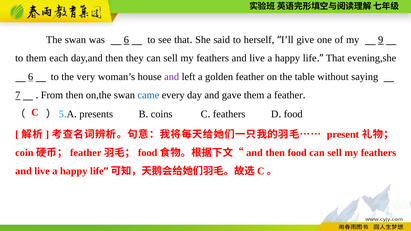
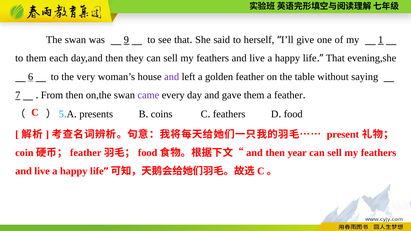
was 6: 6 -> 9 (126, 40)
9: 9 -> 1 (381, 40)
came colour: blue -> purple (148, 95)
then food: food -> year (297, 153)
